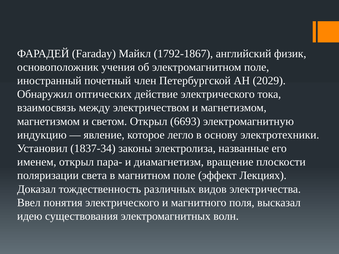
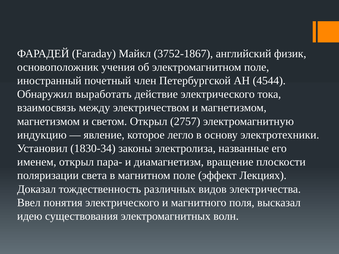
1792-1867: 1792-1867 -> 3752-1867 (183, 54)
2029: 2029 -> 4544 (269, 81)
оптических: оптических -> выработать (104, 94)
6693: 6693 -> 2757 (185, 121)
1837-34: 1837-34 -> 1830-34 (93, 149)
